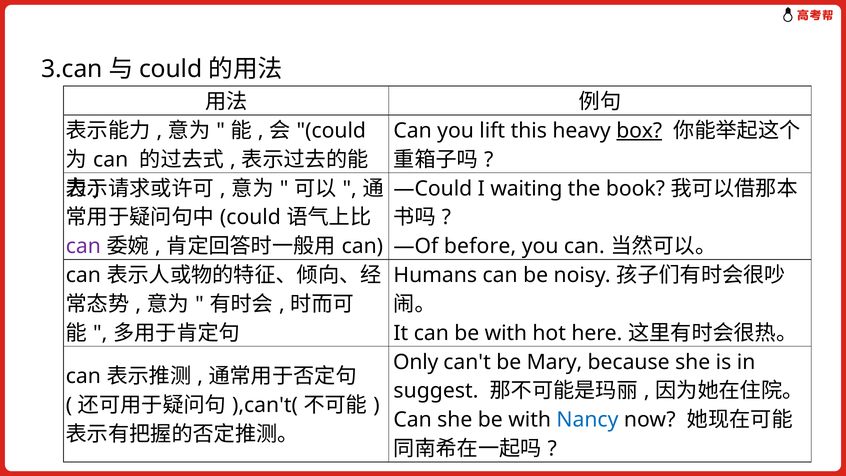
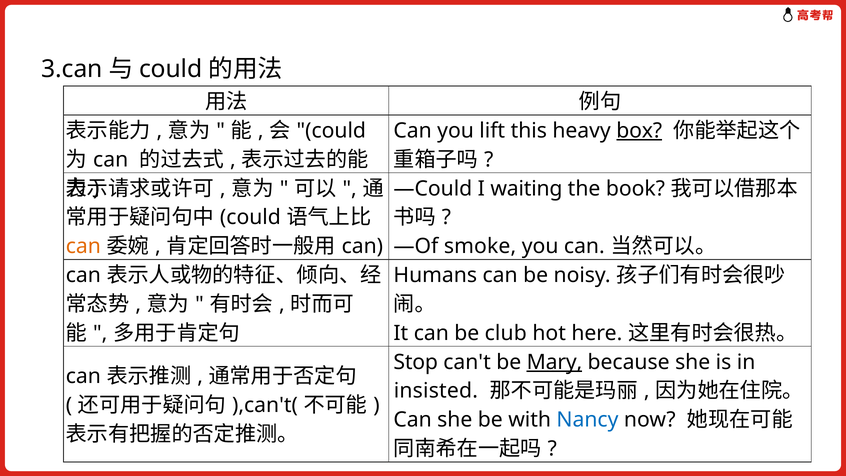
can colour: purple -> orange (83, 246)
before: before -> smoke (480, 246)
can be with: with -> club (506, 333)
Only: Only -> Stop (416, 362)
Mary underline: none -> present (554, 362)
suggest: suggest -> insisted (436, 391)
